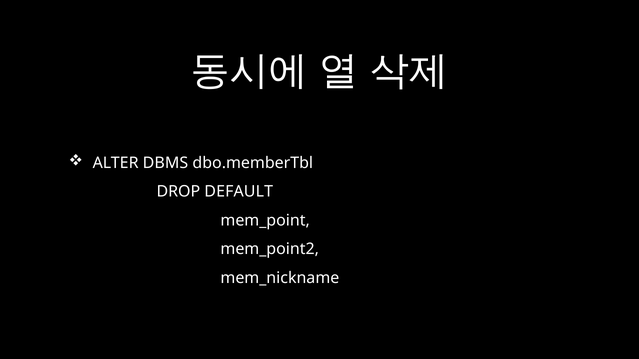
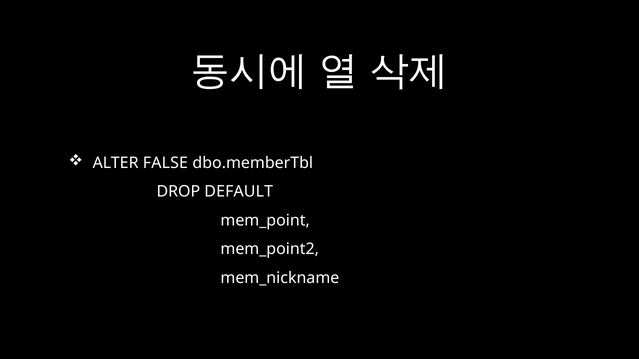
DBMS: DBMS -> FALSE (165, 163)
